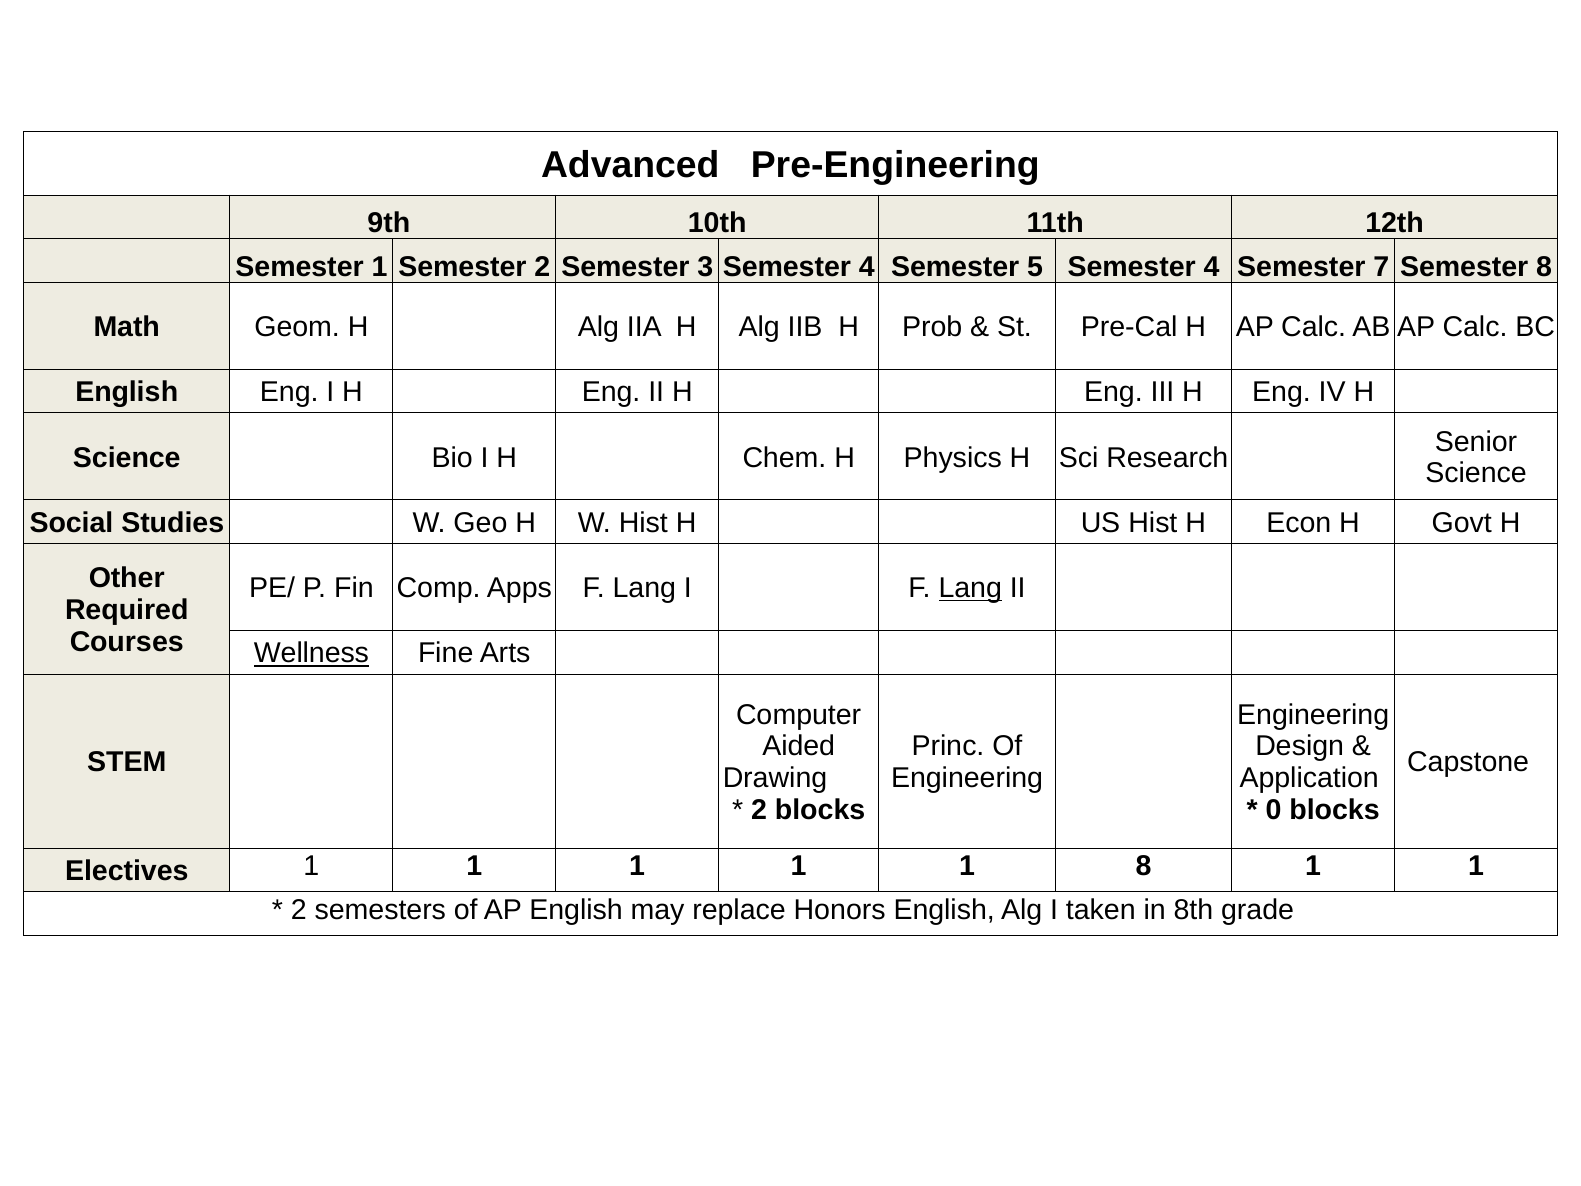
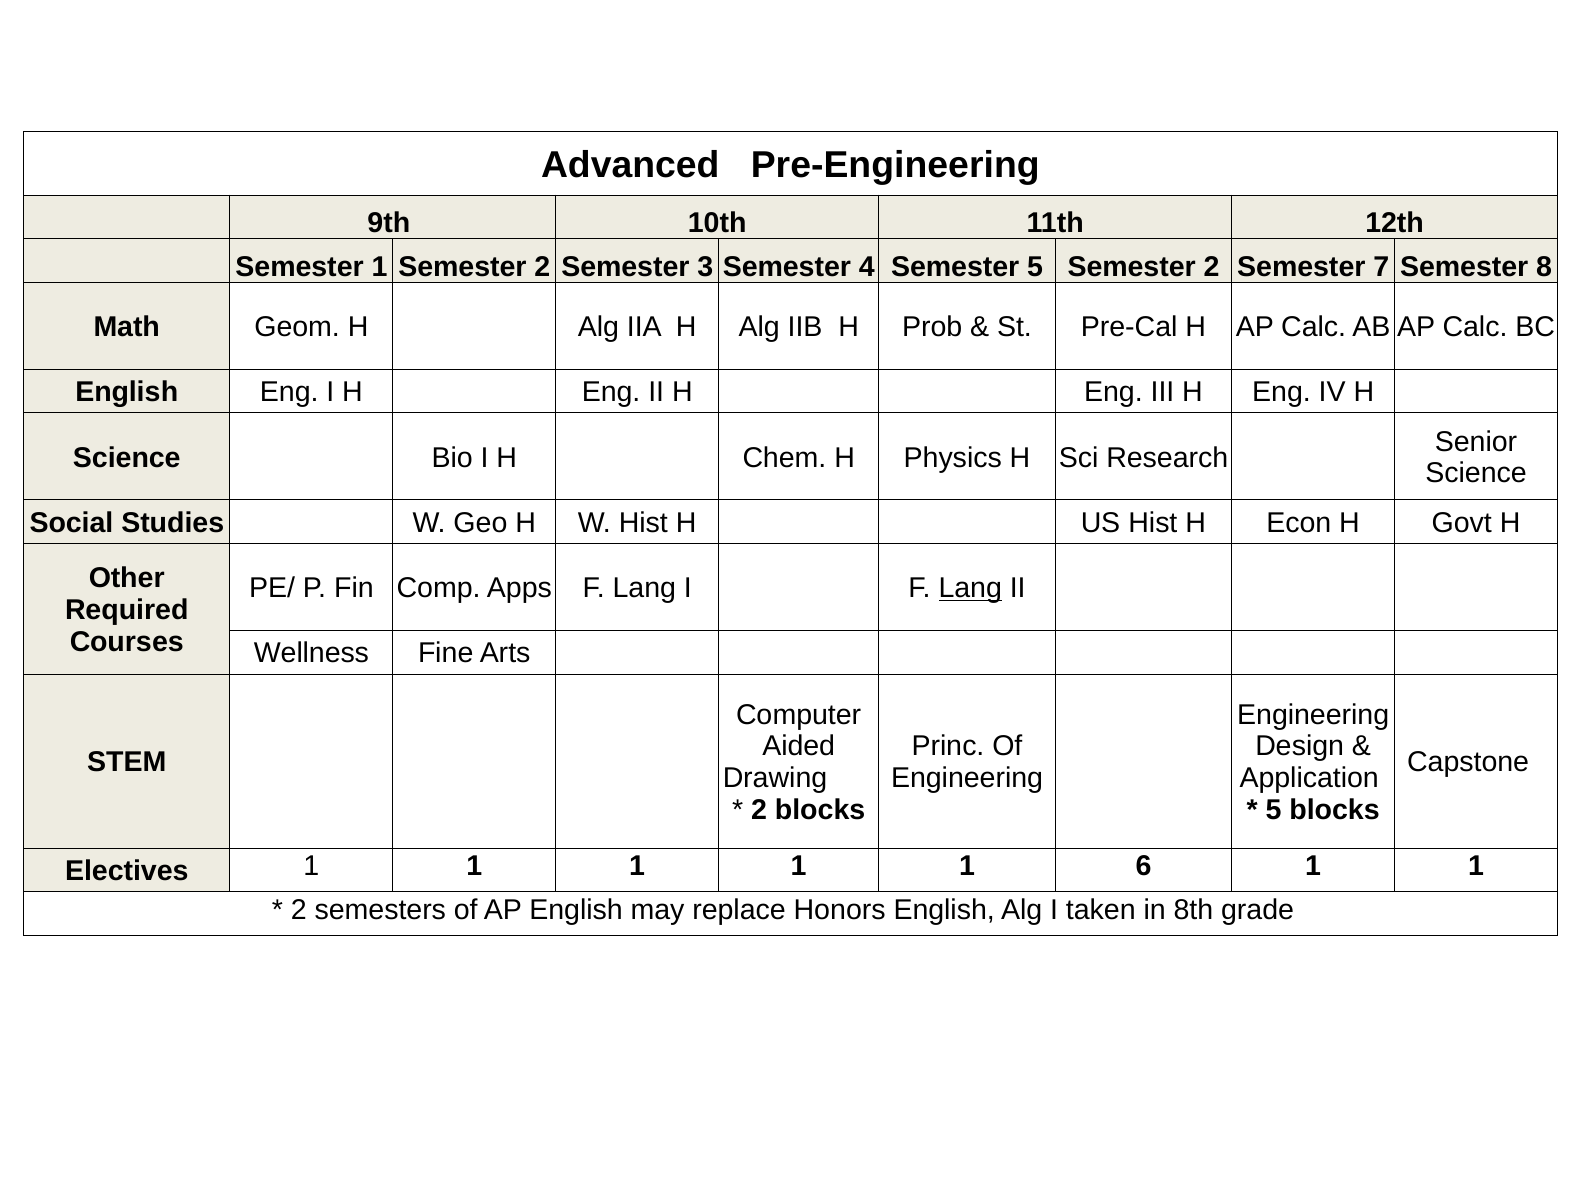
5 Semester 4: 4 -> 2 (1212, 267)
Wellness underline: present -> none (311, 653)
0: 0 -> 5 (1274, 810)
1 8: 8 -> 6 (1143, 866)
